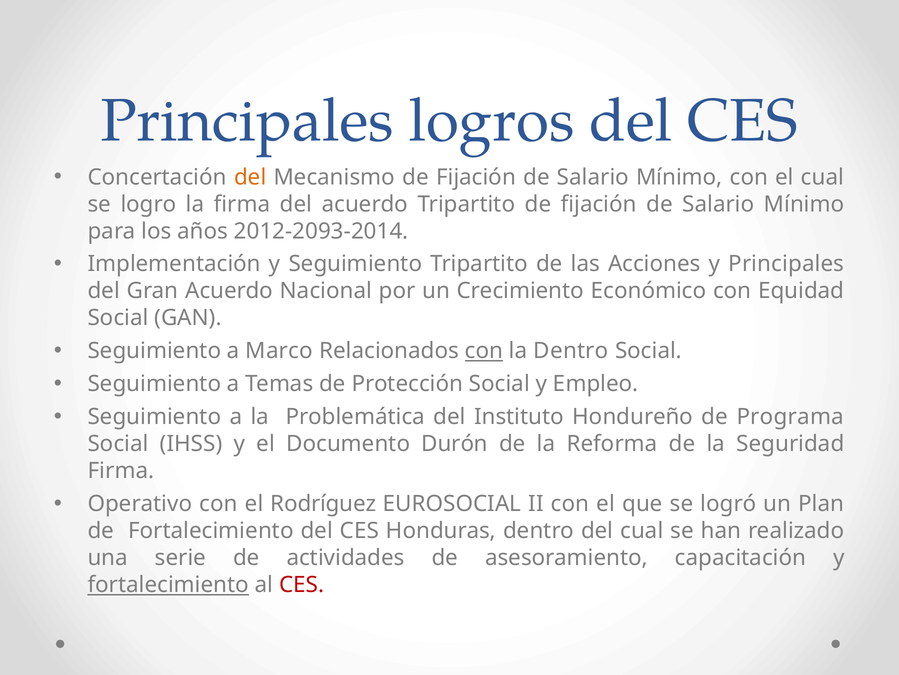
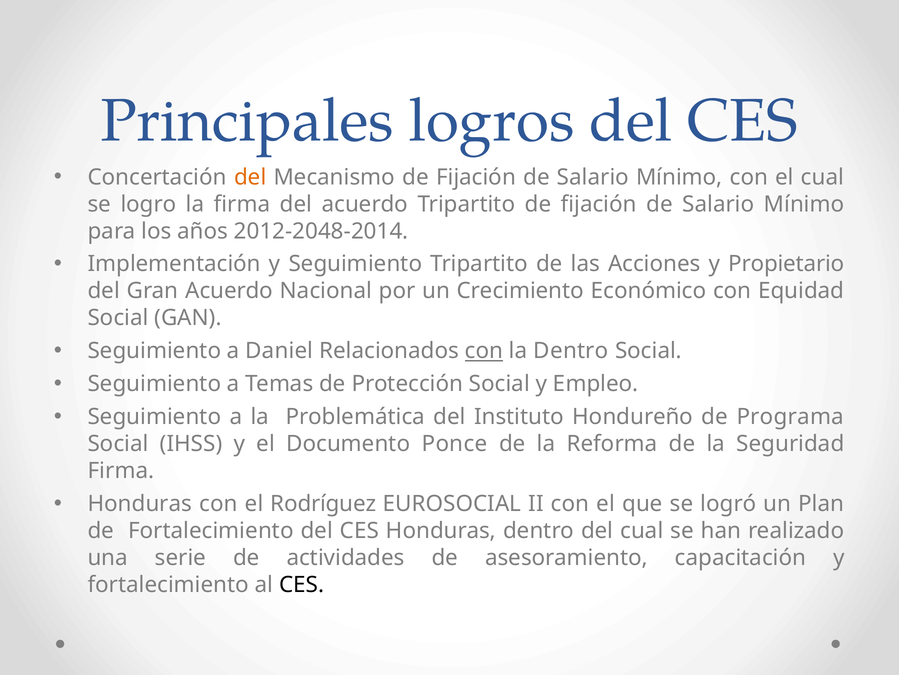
2012-2093-2014: 2012-2093-2014 -> 2012-2048-2014 (321, 231)
y Principales: Principales -> Propietario (786, 264)
Marco: Marco -> Daniel (279, 351)
Durón: Durón -> Ponce (454, 444)
Operativo: Operativo -> Honduras (140, 503)
fortalecimiento underline: present -> none (168, 584)
CES colour: red -> black (302, 584)
